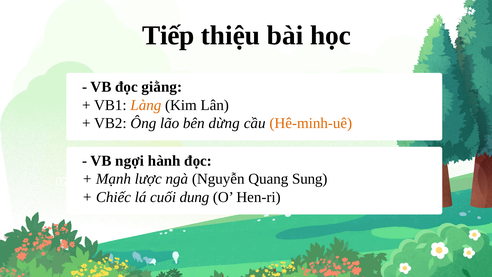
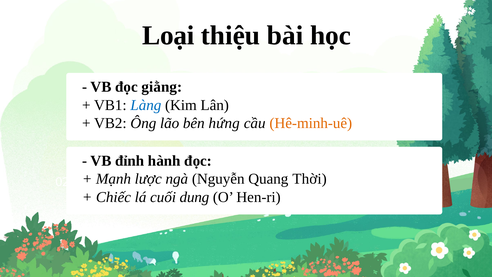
Tiếp: Tiếp -> Loại (168, 35)
Làng colour: orange -> blue (146, 105)
dừng: dừng -> hứng (224, 123)
ngợi: ngợi -> đỉnh (130, 161)
Sung: Sung -> Thời (310, 179)
